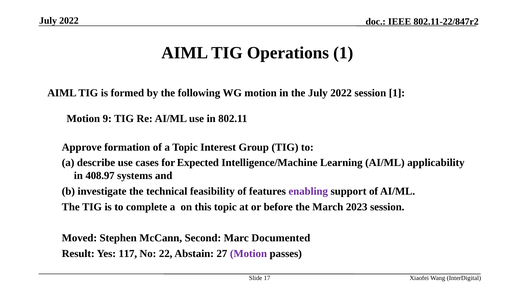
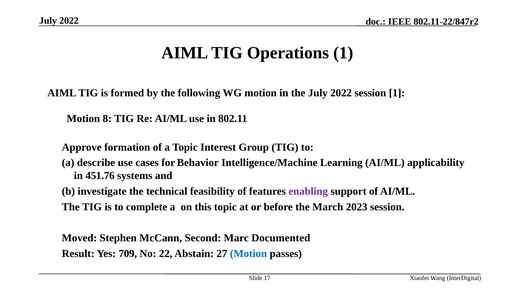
9: 9 -> 8 (107, 119)
Expected: Expected -> Behavior (198, 163)
408.97: 408.97 -> 451.76 (100, 175)
117: 117 -> 709 (128, 253)
Motion colour: purple -> blue (248, 253)
